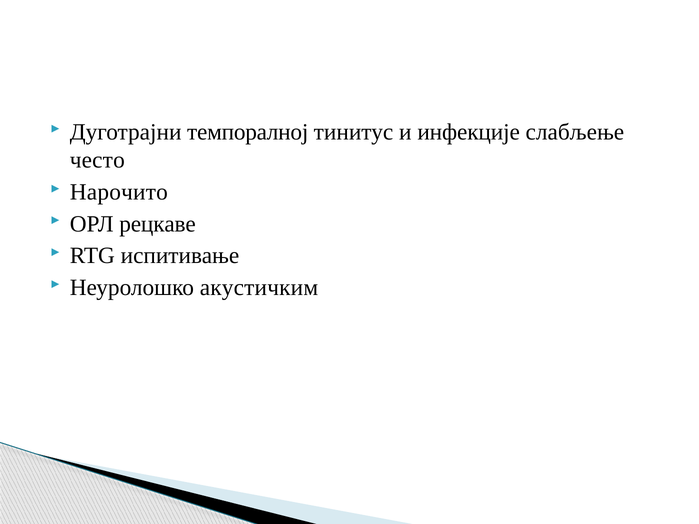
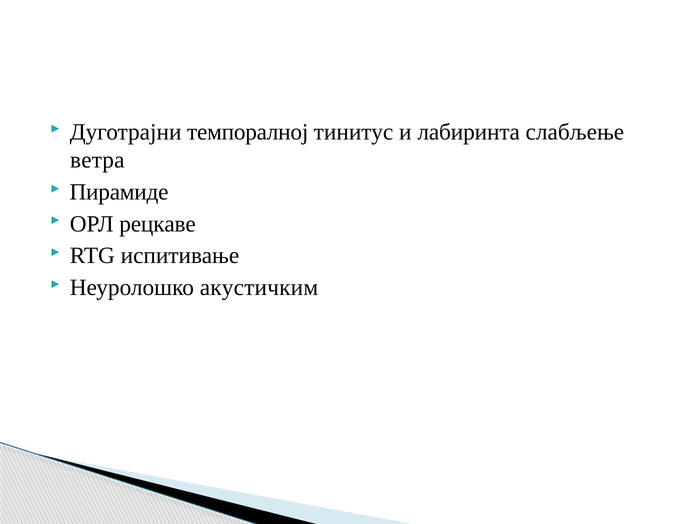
инфекције: инфекције -> лабиринта (469, 132)
често: често -> ветра (97, 160)
Нарочито: Нарочито -> Пирамиде (119, 192)
